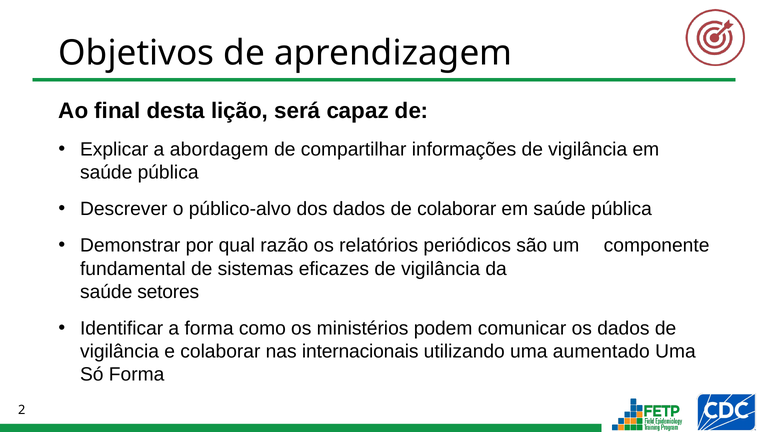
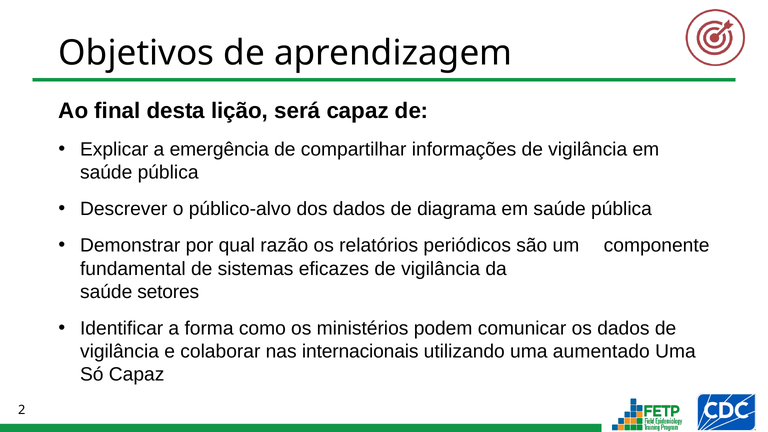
abordagem: abordagem -> emergência (219, 149)
de colaborar: colaborar -> diagrama (457, 209)
Só Forma: Forma -> Capaz (137, 374)
